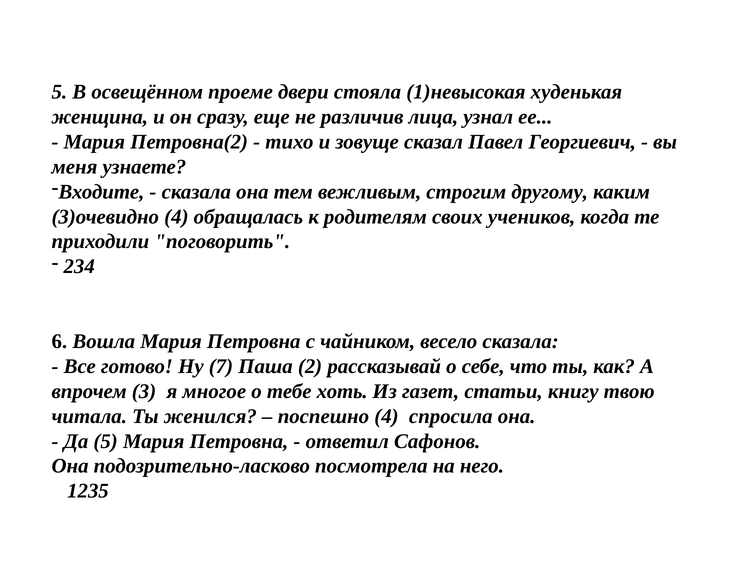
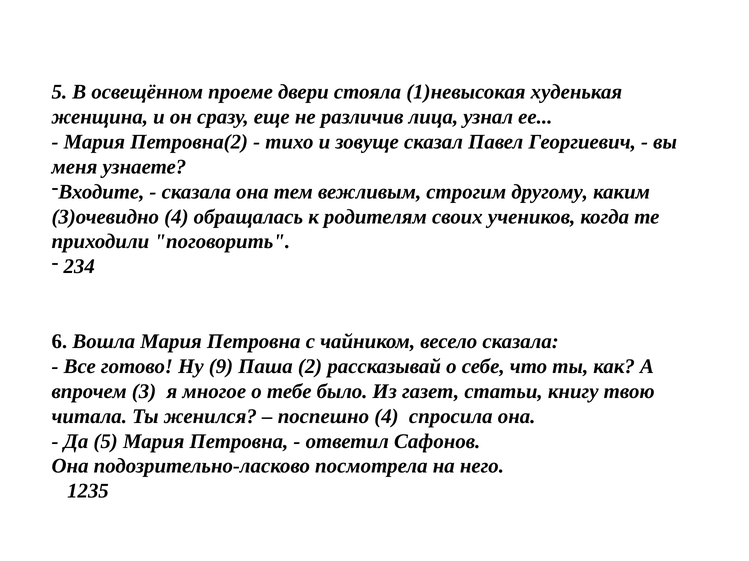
7: 7 -> 9 (221, 367)
хоть: хоть -> было (342, 392)
